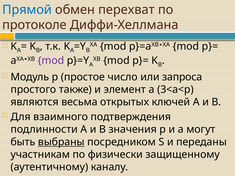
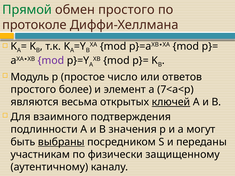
Прямой colour: blue -> green (27, 10)
обмен перехват: перехват -> простого (126, 10)
запроса: запроса -> ответов (182, 77)
также: также -> более (75, 90)
3<a<p: 3<a<p -> 7<a<p (175, 90)
ключей underline: none -> present (171, 102)
